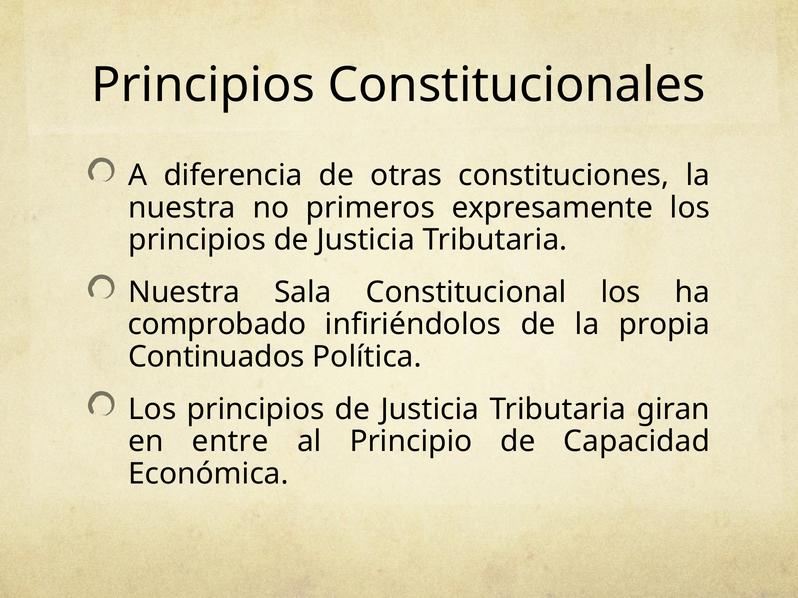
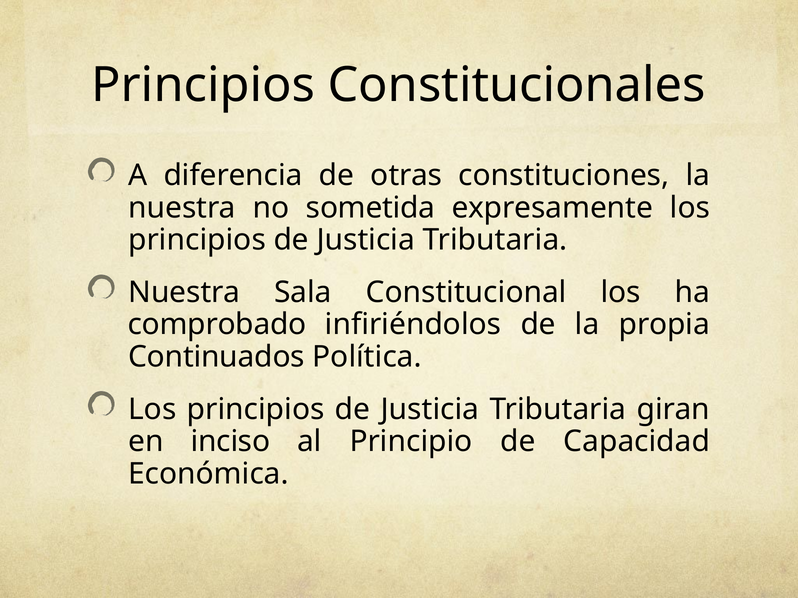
primeros: primeros -> sometida (371, 208)
entre: entre -> inciso (230, 442)
